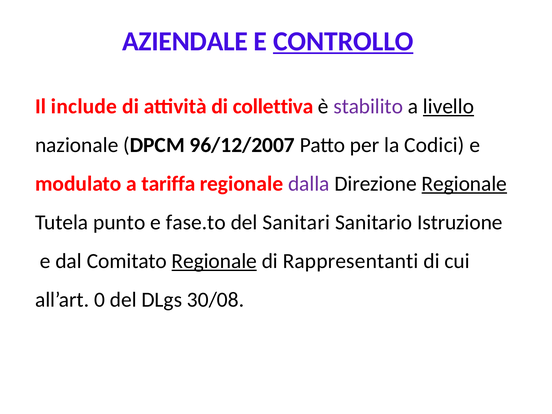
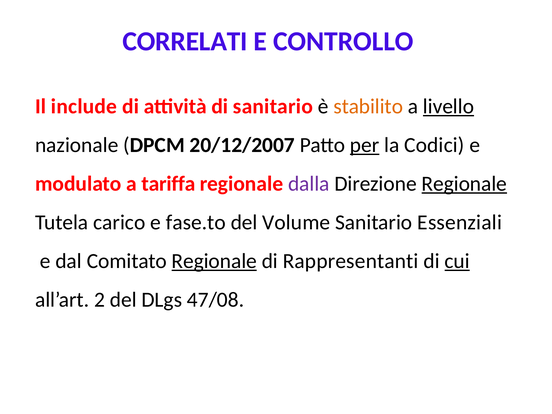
AZIENDALE: AZIENDALE -> CORRELATI (185, 41)
CONTROLLO underline: present -> none (343, 41)
di collettiva: collettiva -> sanitario (273, 107)
stabilito colour: purple -> orange (368, 107)
96/12/2007: 96/12/2007 -> 20/12/2007 (242, 145)
per underline: none -> present (365, 145)
punto: punto -> carico (119, 223)
Sanitari: Sanitari -> Volume (296, 223)
Istruzione: Istruzione -> Essenziali (460, 223)
cui underline: none -> present (457, 261)
0: 0 -> 2 (100, 300)
30/08: 30/08 -> 47/08 (216, 300)
